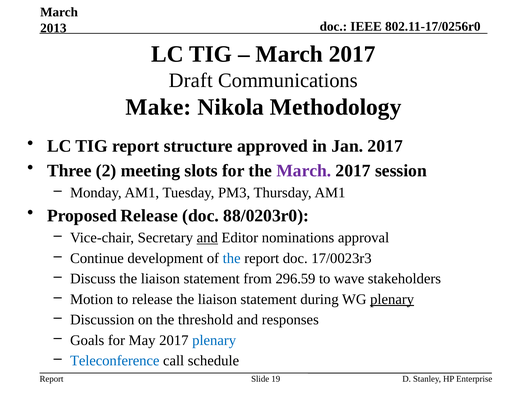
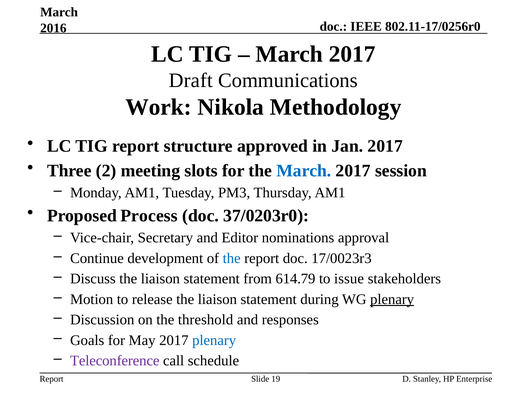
2013: 2013 -> 2016 (53, 28)
Make: Make -> Work (159, 107)
March colour: purple -> blue (304, 171)
Proposed Release: Release -> Process (149, 216)
88/0203r0: 88/0203r0 -> 37/0203r0 (266, 216)
and underline: present -> none (207, 238)
296.59: 296.59 -> 614.79 (295, 279)
wave: wave -> issue (349, 279)
Teleconference colour: blue -> purple (115, 361)
